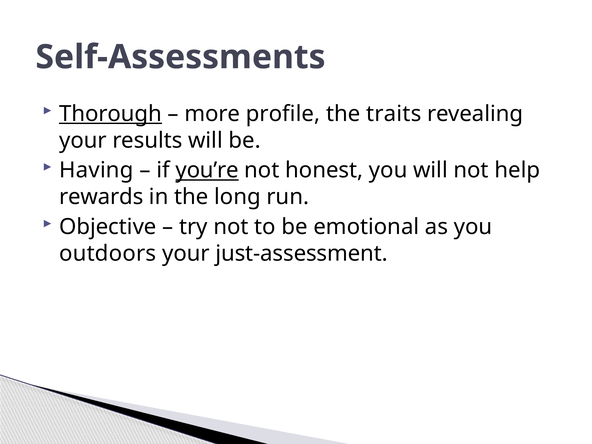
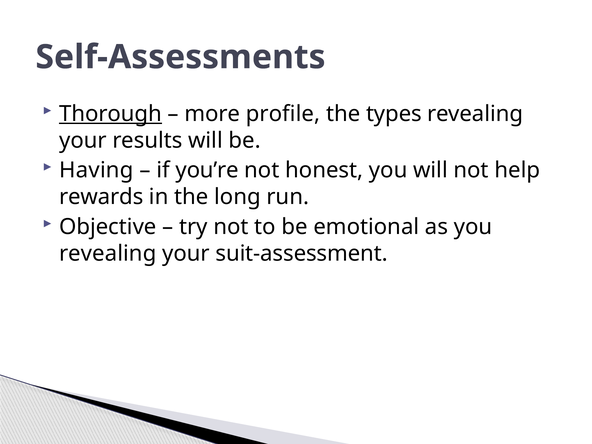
traits: traits -> types (394, 114)
you’re underline: present -> none (207, 170)
outdoors: outdoors -> revealing (108, 254)
just-assessment: just-assessment -> suit-assessment (302, 254)
